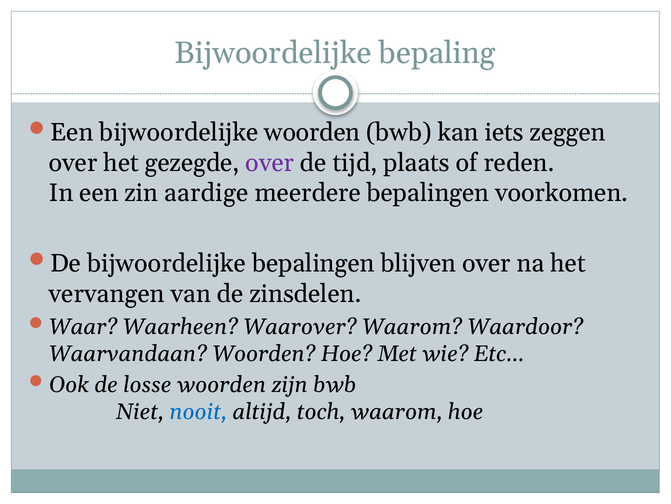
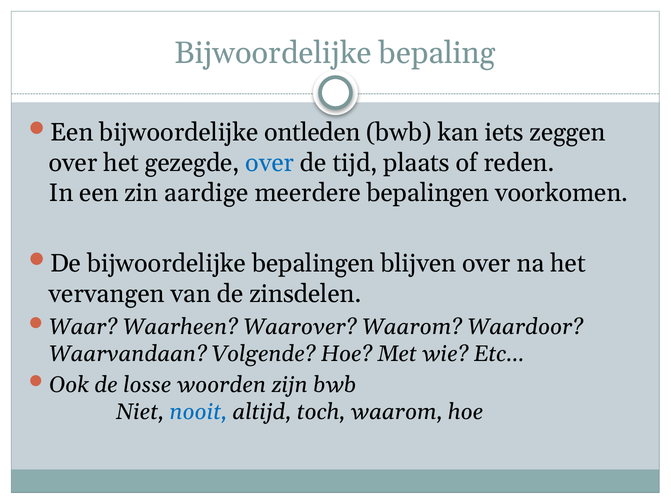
bijwoordelijke woorden: woorden -> ontleden (312, 132)
over colour: purple -> blue (270, 162)
Waarvandaan Woorden: Woorden -> Volgende (264, 353)
